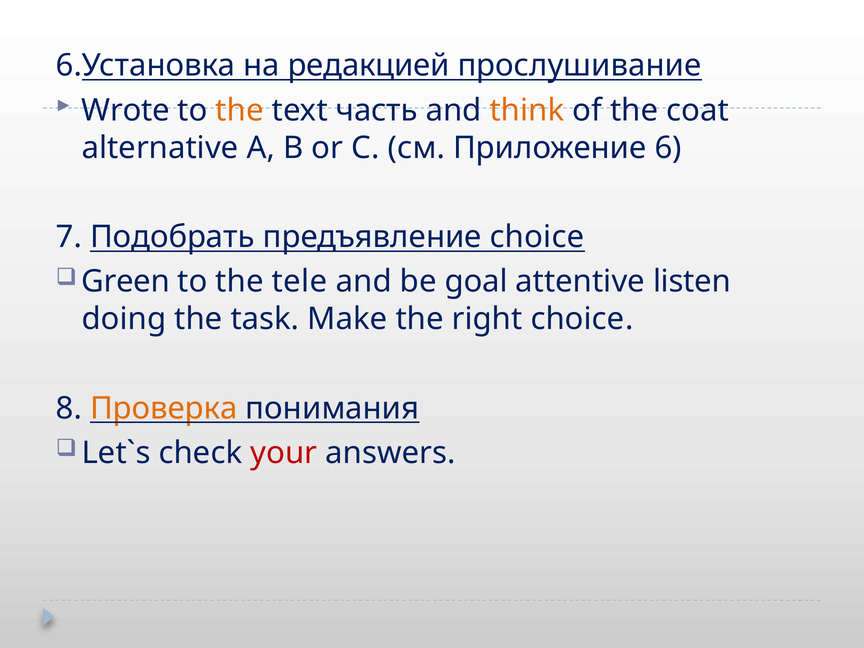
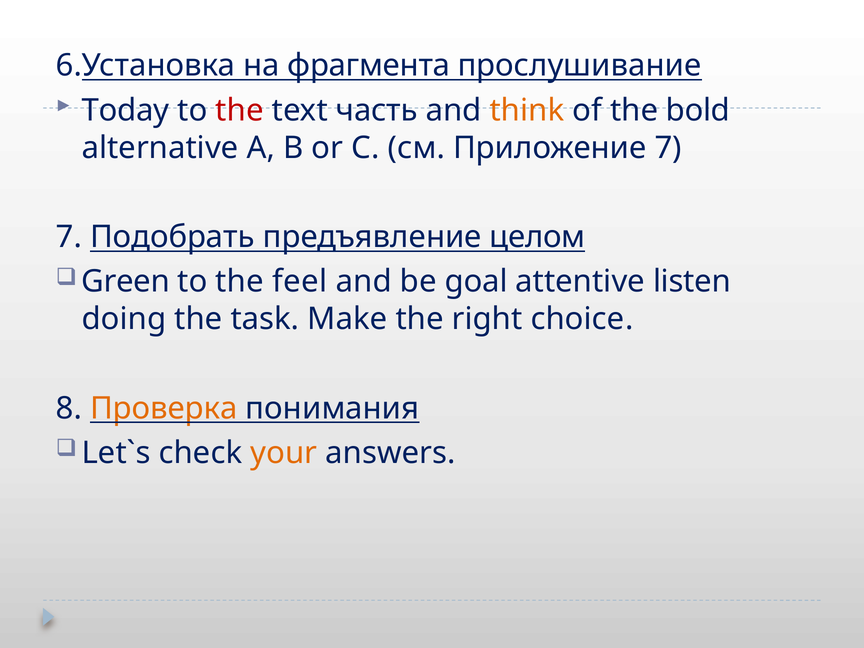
редакцией: редакцией -> фрагмента (369, 66)
Wrote: Wrote -> Today (126, 110)
the colour: orange -> red (240, 110)
coat: coat -> bold (698, 110)
Приложение 6: 6 -> 7 (668, 148)
предъявление choice: choice -> целом (537, 237)
tele: tele -> feel (300, 282)
your colour: red -> orange (284, 453)
